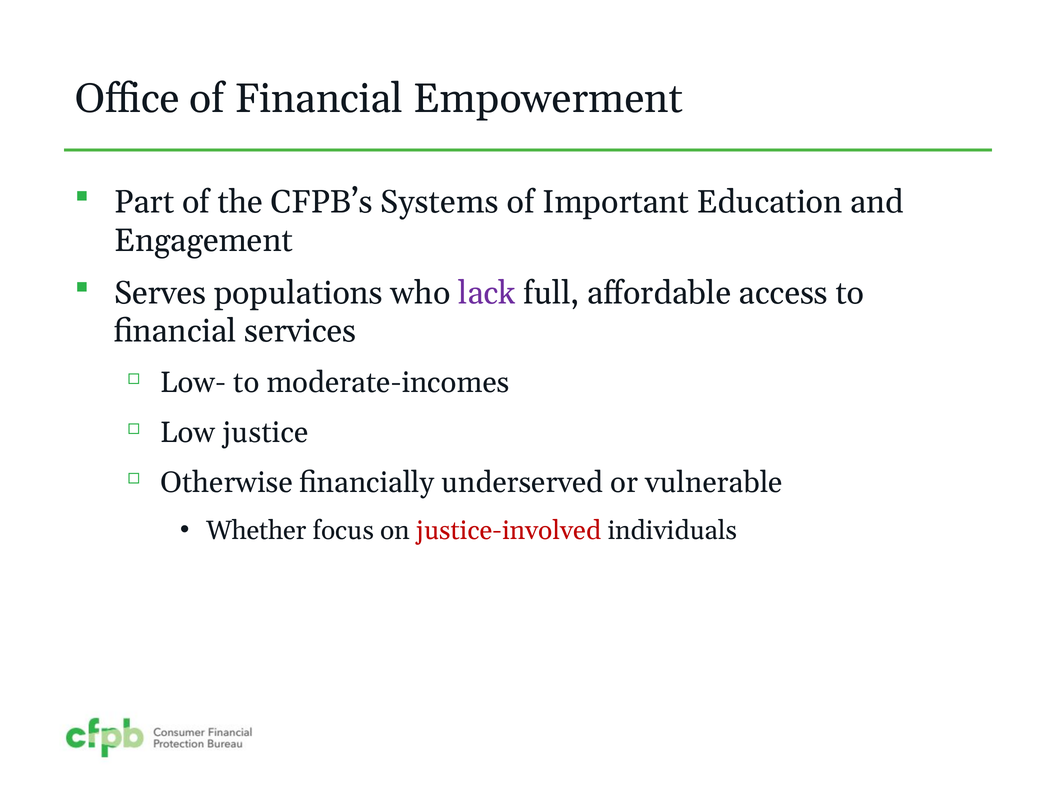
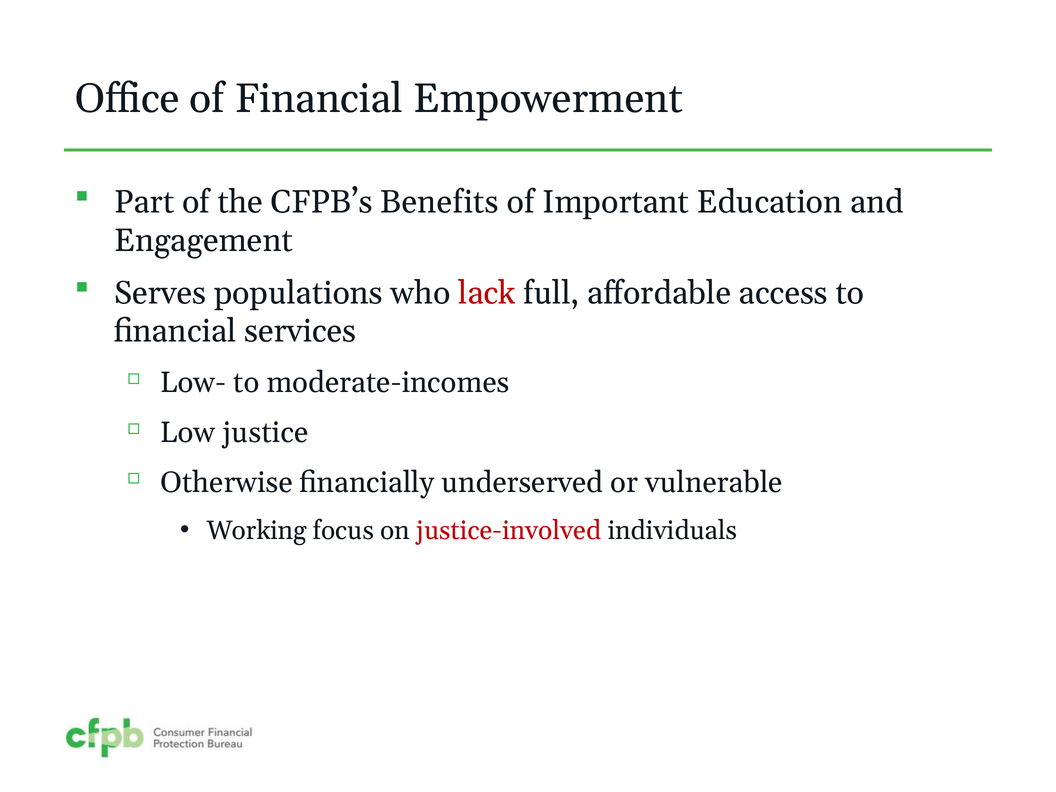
Systems: Systems -> Benefits (439, 202)
lack colour: purple -> red (487, 293)
Whether: Whether -> Working (257, 530)
